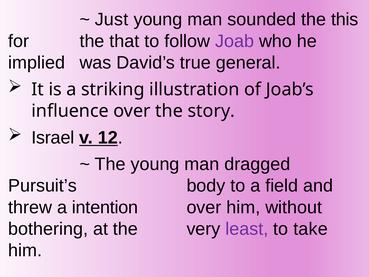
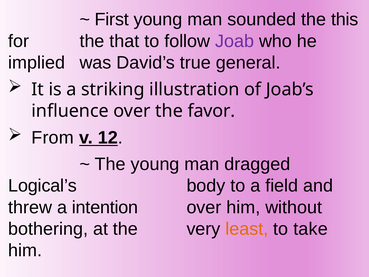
Just: Just -> First (112, 20)
story: story -> favor (211, 111)
Israel: Israel -> From (53, 137)
Pursuit’s: Pursuit’s -> Logical’s (43, 186)
least colour: purple -> orange (247, 229)
